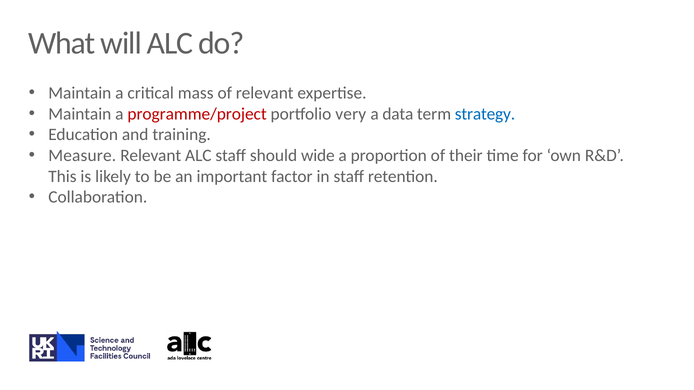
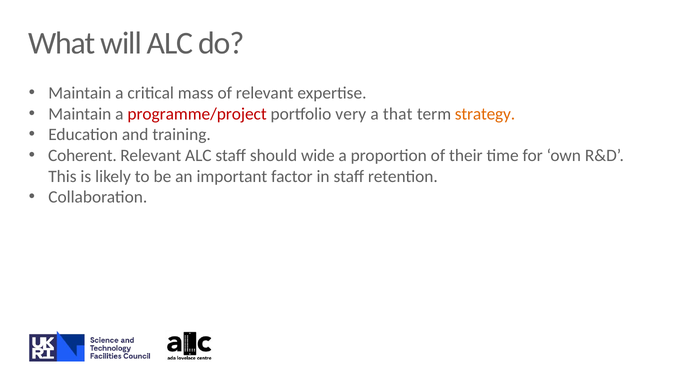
data: data -> that (398, 114)
strategy colour: blue -> orange (485, 114)
Measure: Measure -> Coherent (82, 156)
